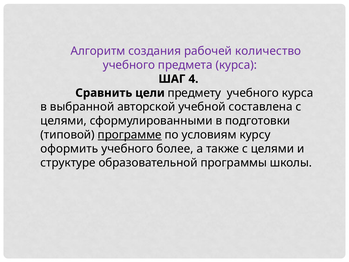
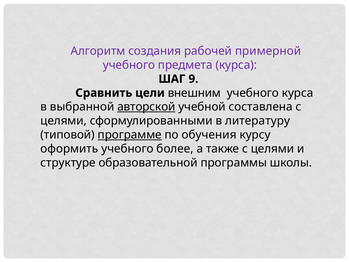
количество: количество -> примерной (268, 51)
4: 4 -> 9 (193, 79)
предмету: предмету -> внешним (194, 93)
авторской underline: none -> present (146, 107)
подготовки: подготовки -> литературу (258, 121)
условиям: условиям -> обучения (209, 135)
